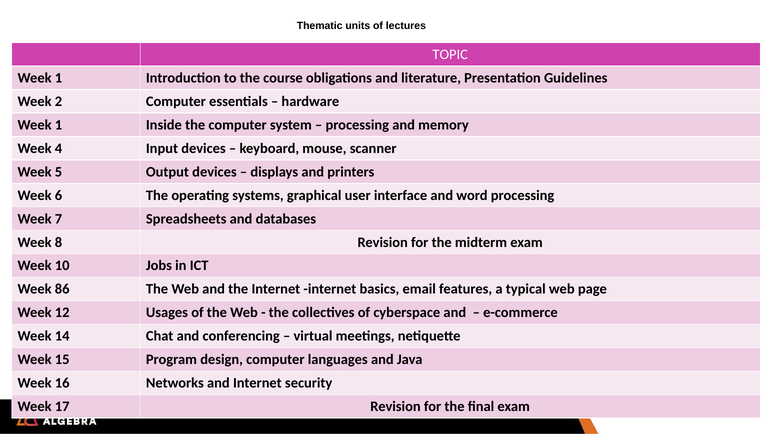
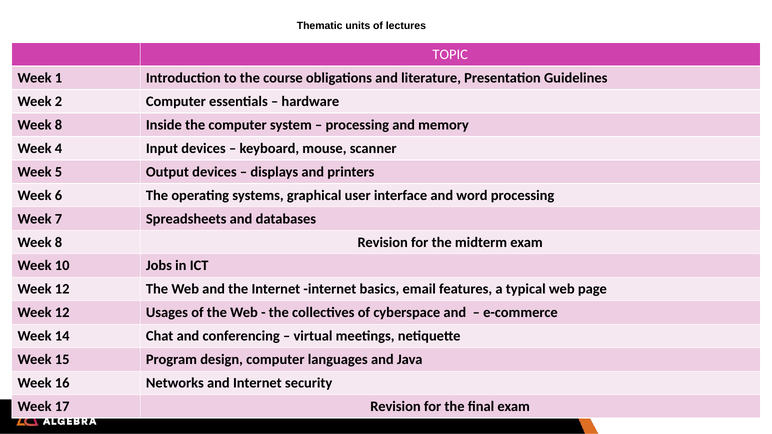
1: 1 -> 8 (59, 125)
86: 86 -> 12 (62, 289)
